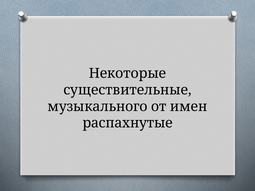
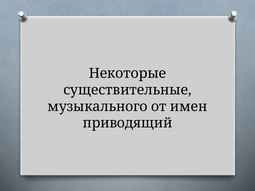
распахнутые: распахнутые -> приводящий (128, 123)
